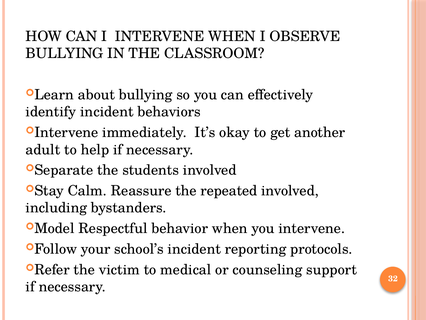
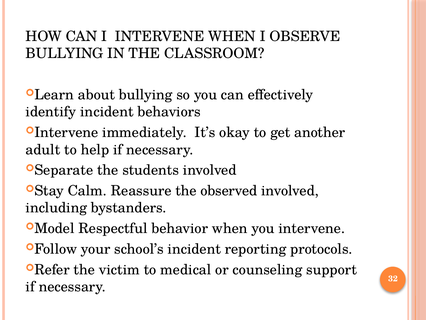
repeated: repeated -> observed (229, 191)
